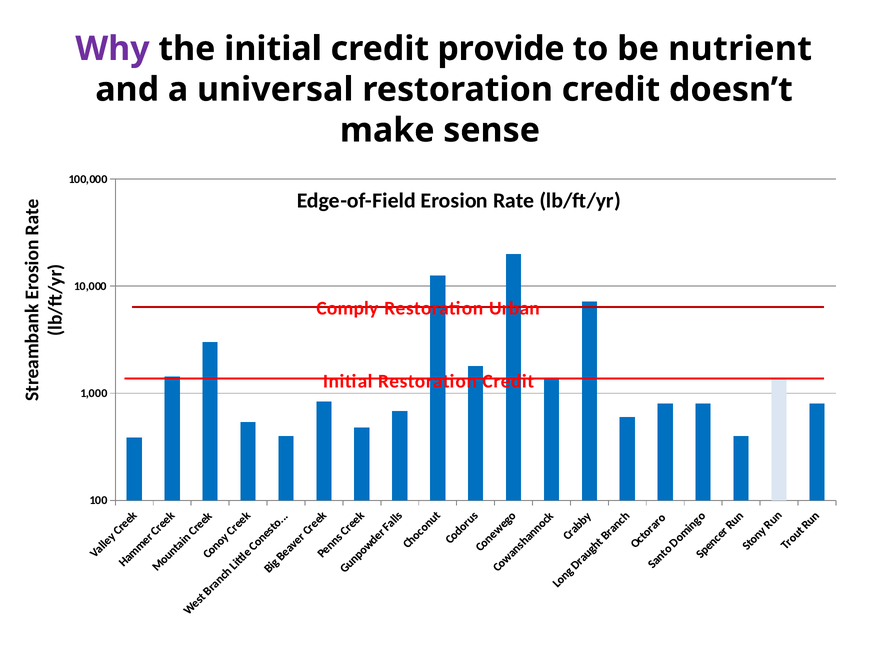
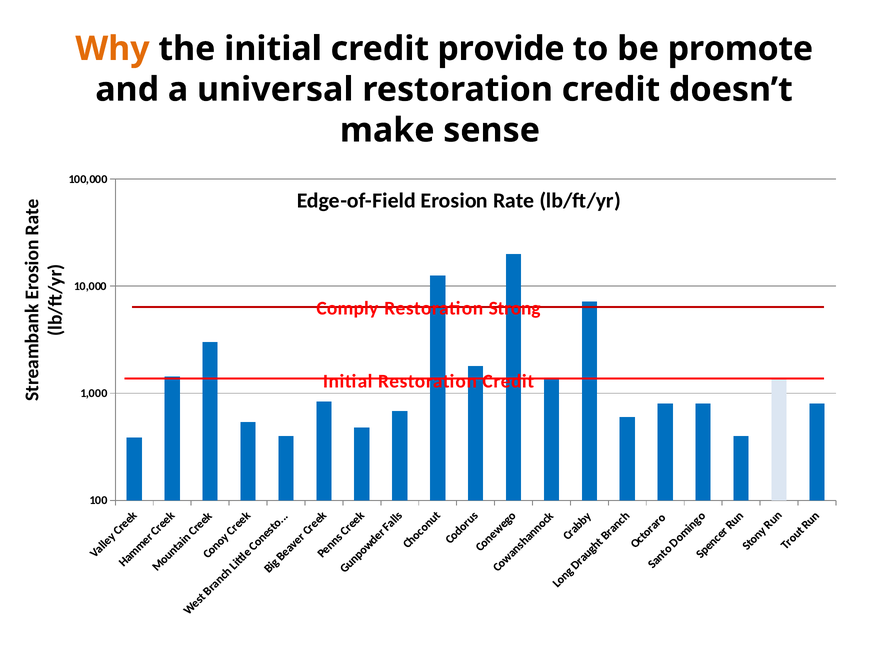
Why colour: purple -> orange (112, 49)
nutrient: nutrient -> promote (740, 49)
Urban: Urban -> Strong (515, 309)
